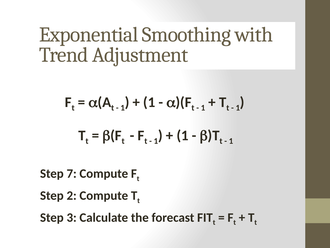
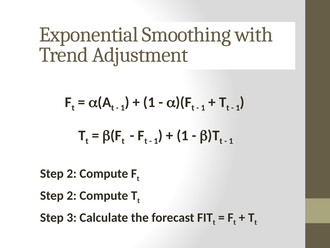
7: 7 -> 2 (72, 173)
